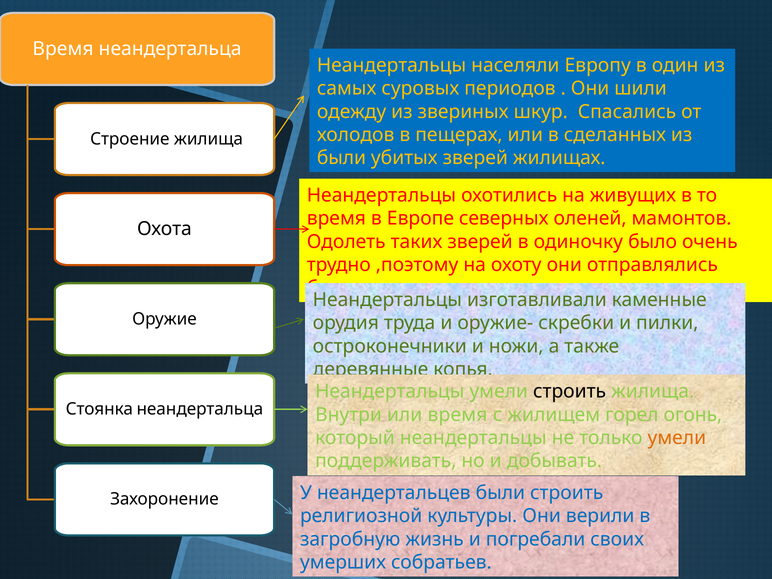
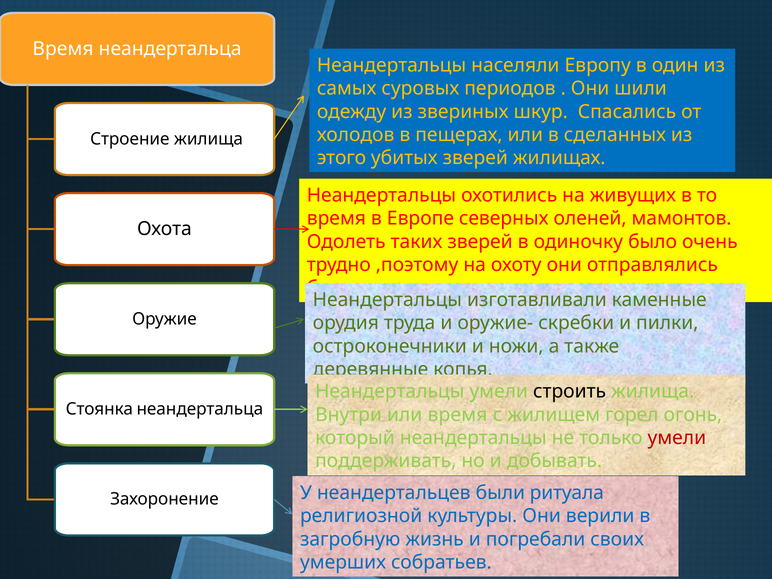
были: были -> этого (341, 158)
умели colour: orange -> red (677, 438)
были строить: строить -> ритуала (567, 493)
